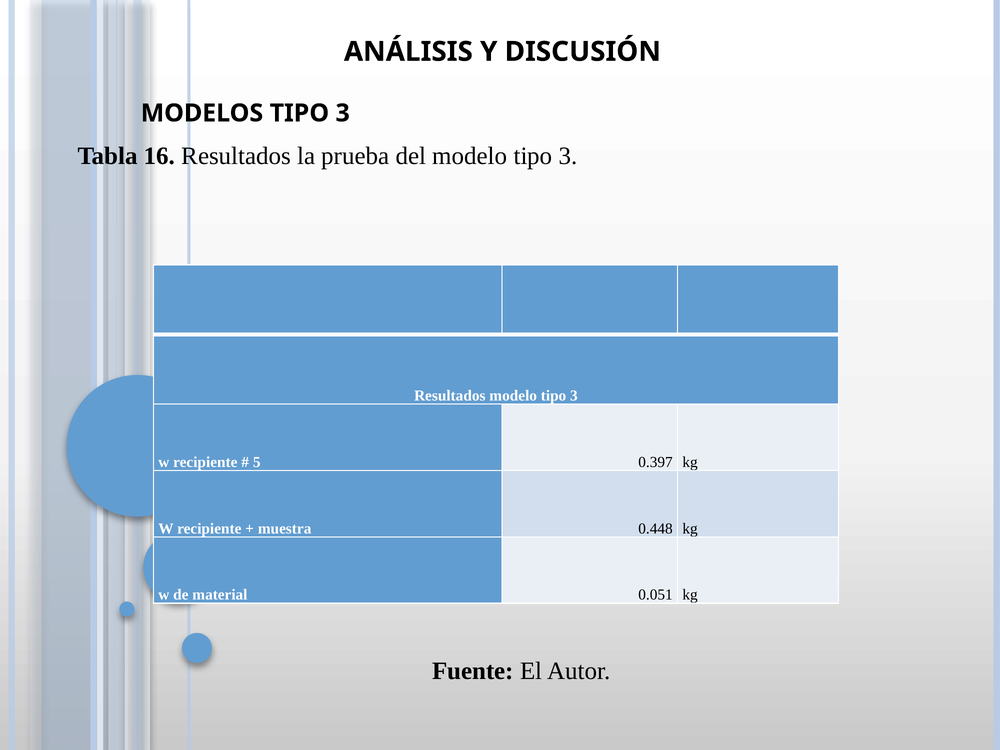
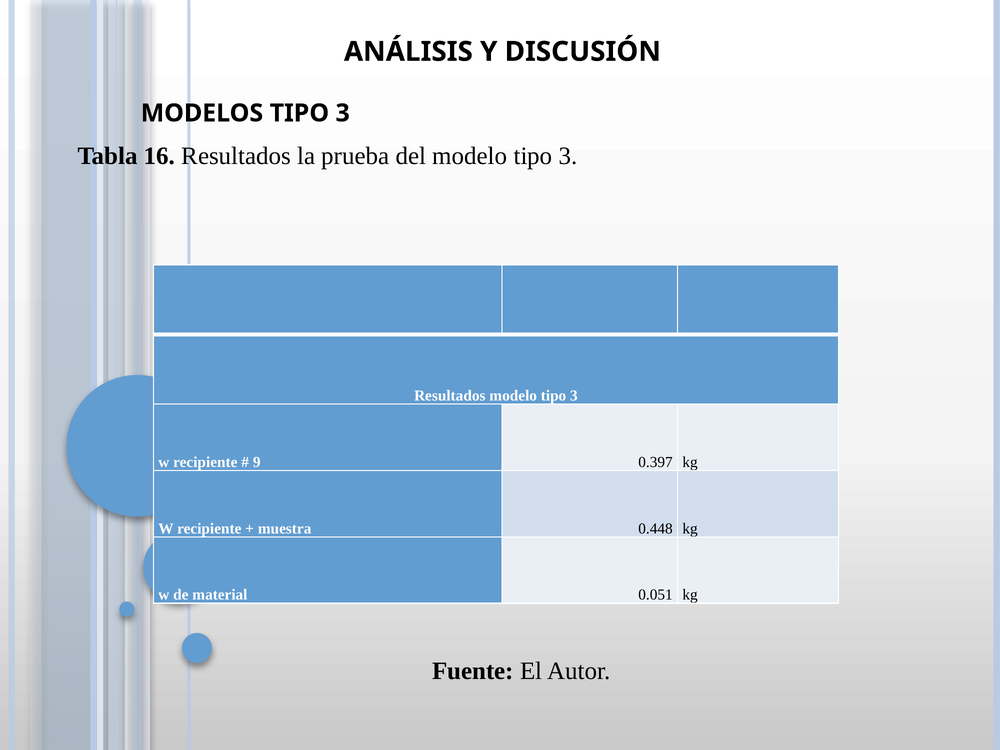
5: 5 -> 9 (257, 462)
